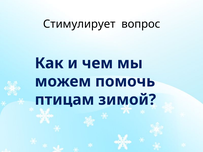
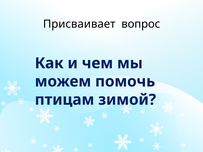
Стимулирует: Стимулирует -> Присваивает (79, 24)
